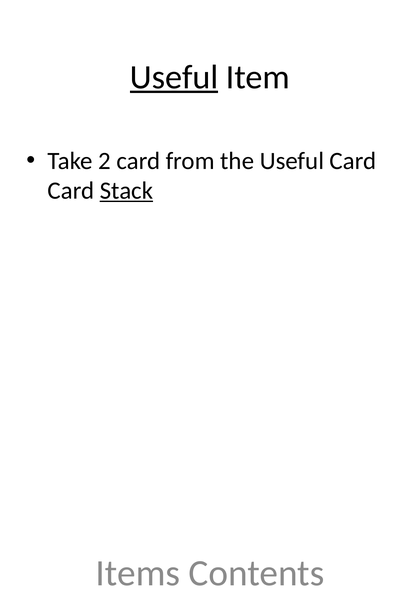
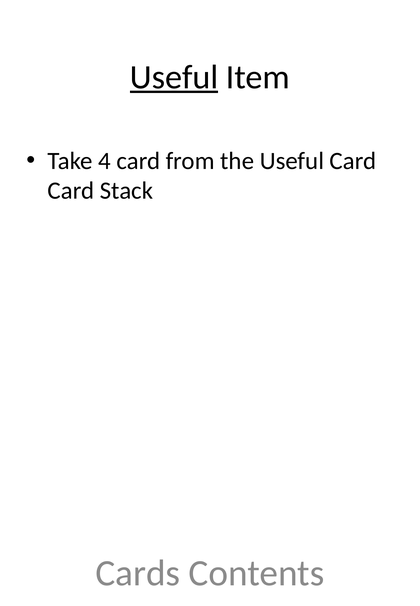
2: 2 -> 4 (105, 161)
Stack underline: present -> none (126, 191)
Items: Items -> Cards (138, 574)
